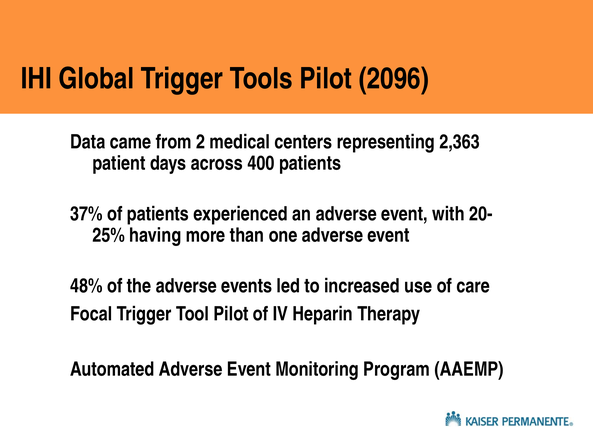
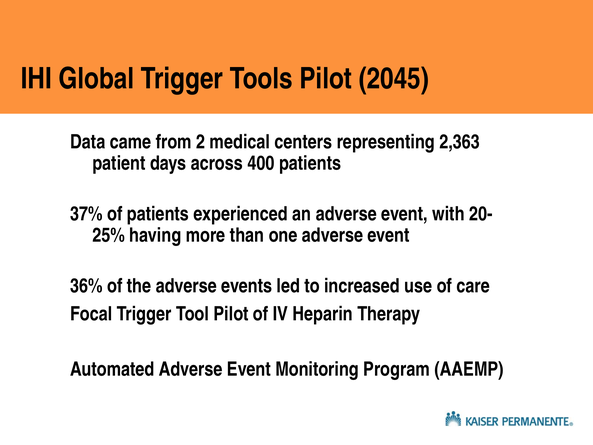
2096: 2096 -> 2045 (394, 79)
48%: 48% -> 36% (86, 286)
